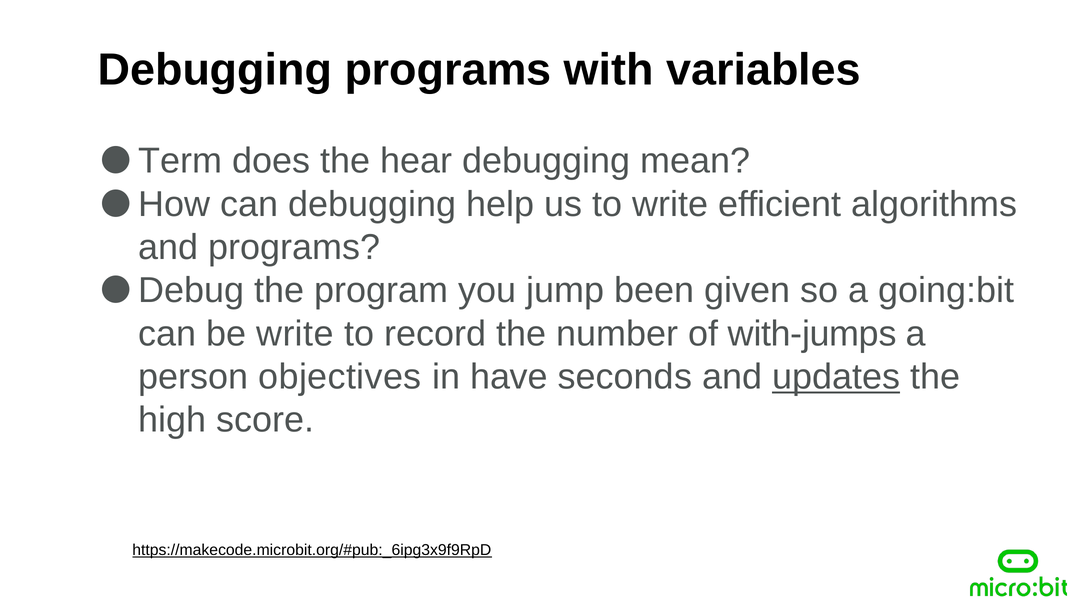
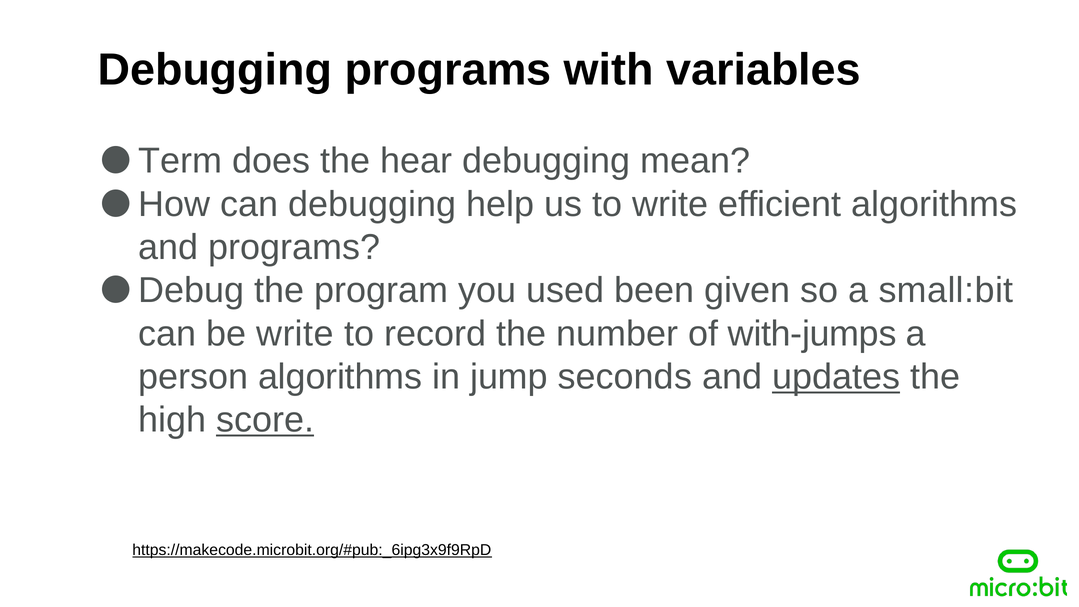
jump: jump -> used (565, 290)
going:bit: going:bit -> small:bit (946, 290)
person objectives: objectives -> algorithms (340, 377)
have: have -> jump (509, 377)
score underline: none -> present (265, 420)
